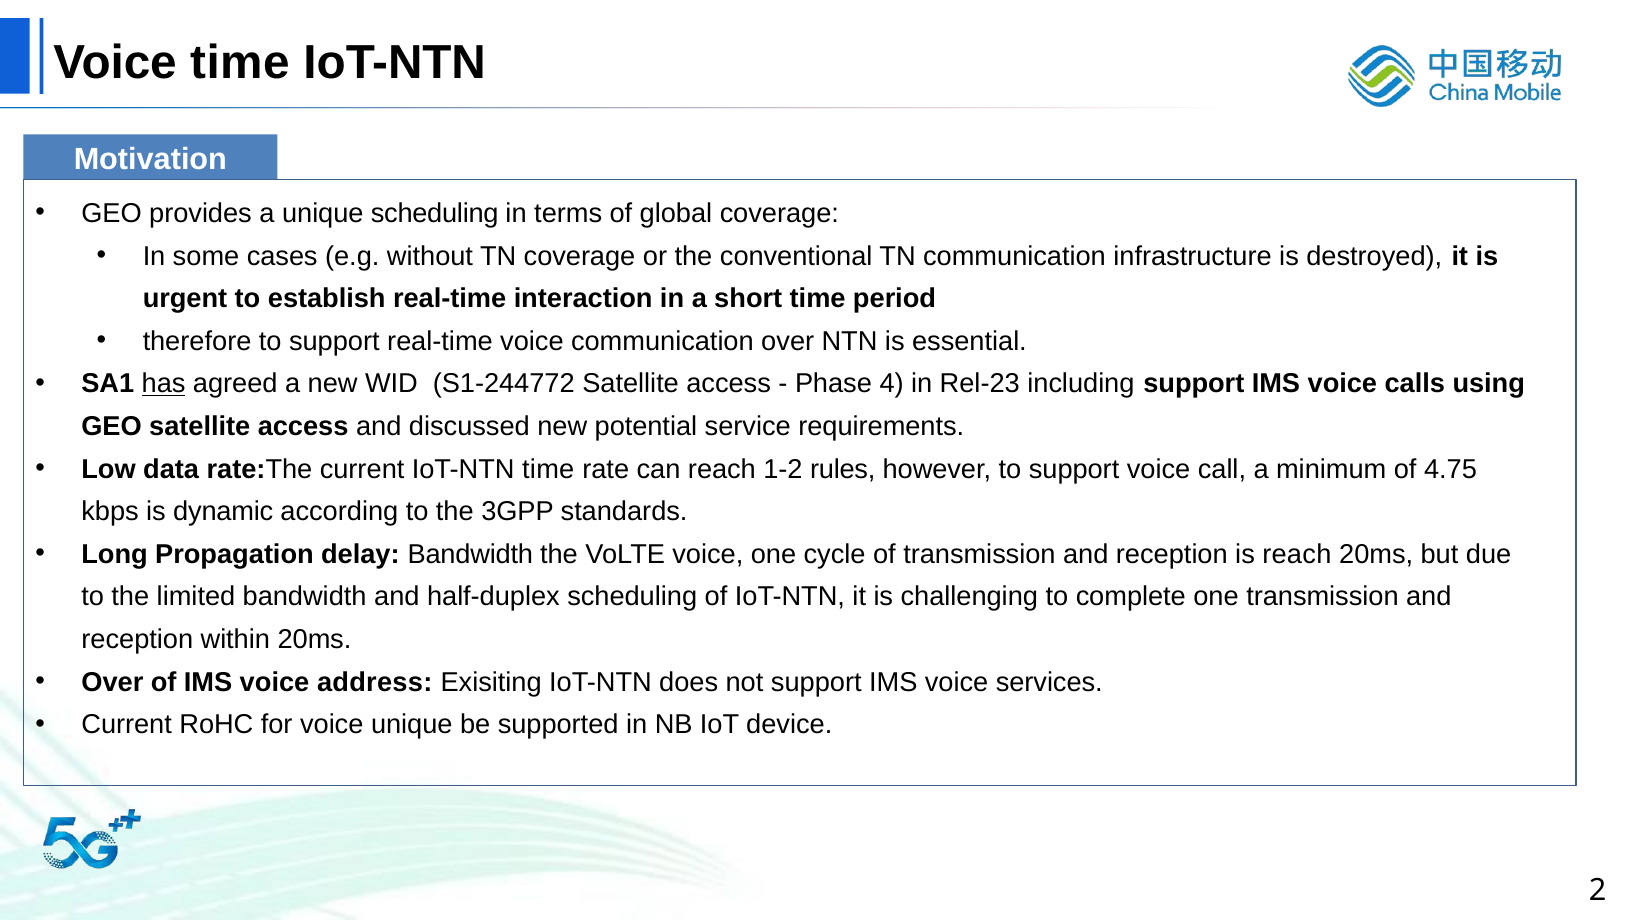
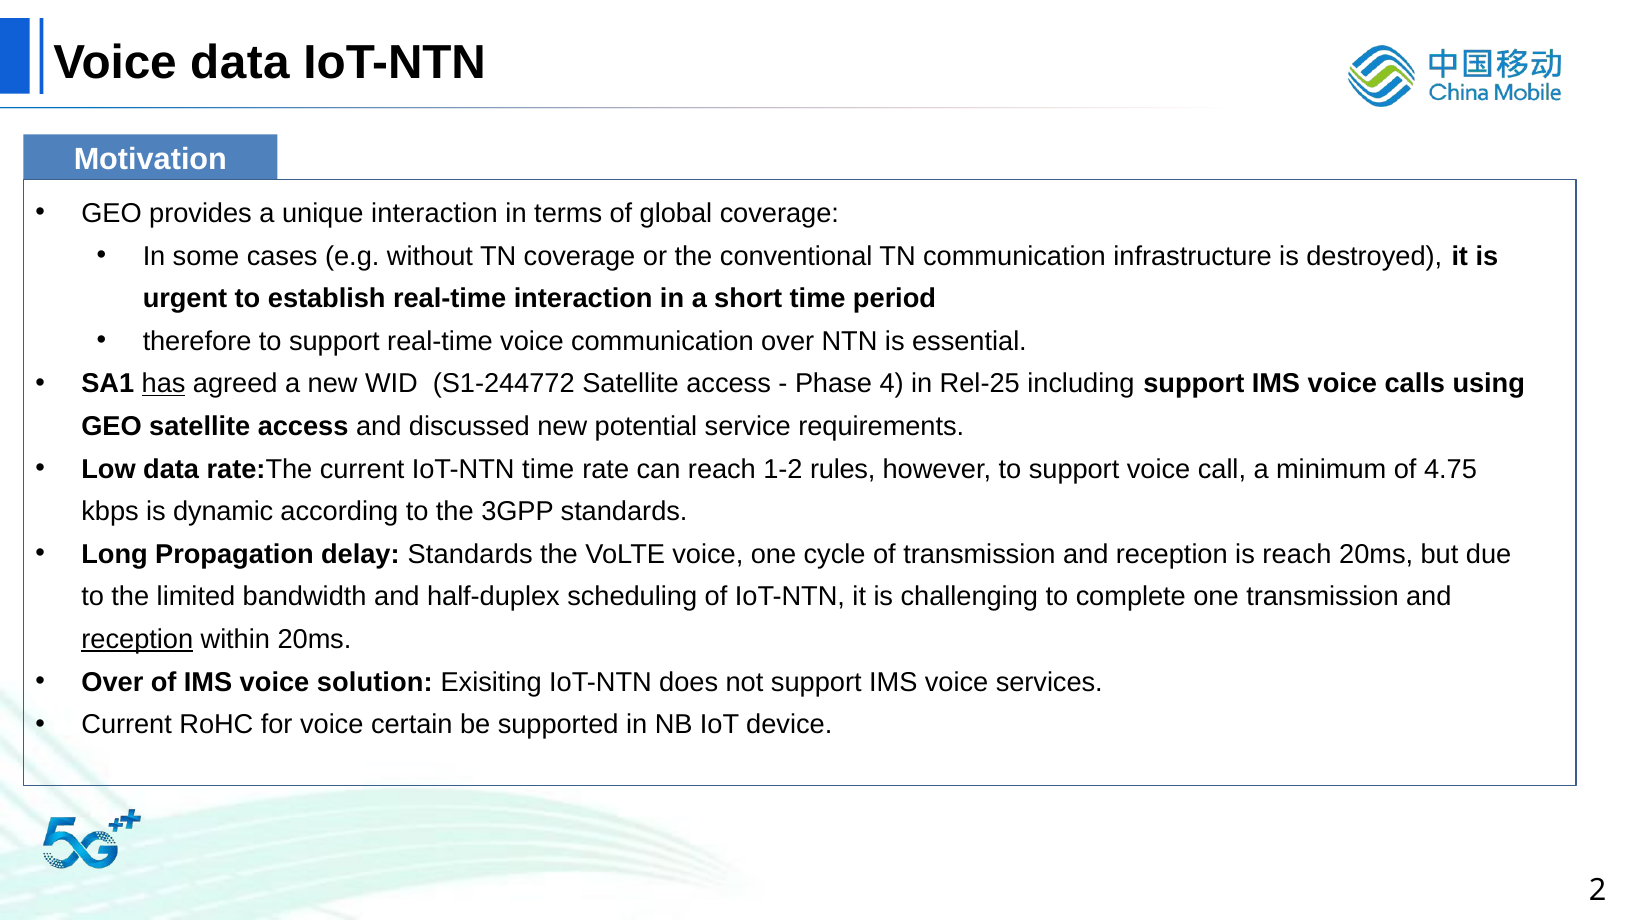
Voice time: time -> data (240, 63)
unique scheduling: scheduling -> interaction (434, 213)
Rel-23: Rel-23 -> Rel-25 (980, 384)
delay Bandwidth: Bandwidth -> Standards (470, 554)
reception underline: none -> present (137, 639)
address: address -> solution (375, 682)
voice unique: unique -> certain (412, 724)
